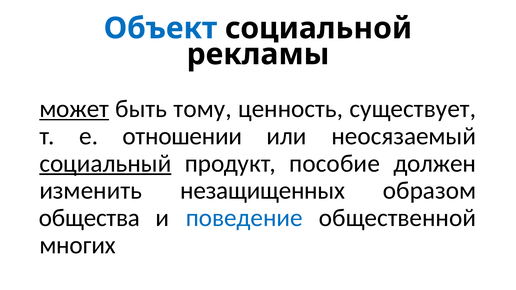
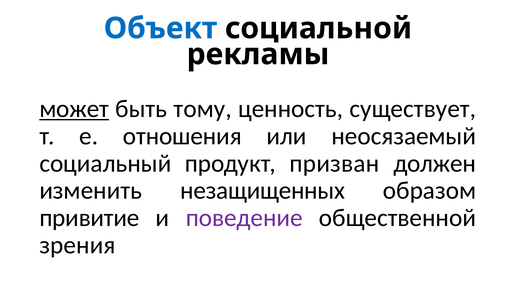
отношении: отношении -> отношения (182, 136)
социальный underline: present -> none (105, 164)
пособие: пособие -> призван (334, 164)
общества: общества -> привитие (89, 218)
поведение colour: blue -> purple (244, 218)
многих: многих -> зрения (77, 245)
